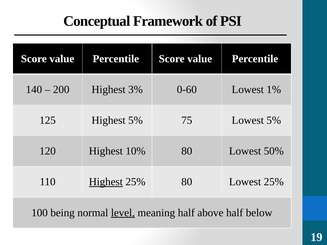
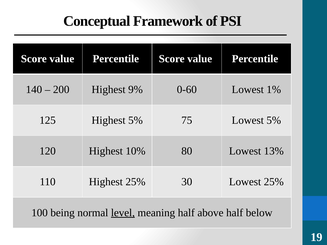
3%: 3% -> 9% (136, 90)
50%: 50% -> 13% (274, 151)
Highest underline: present -> none (106, 182)
25% 80: 80 -> 30 (187, 182)
